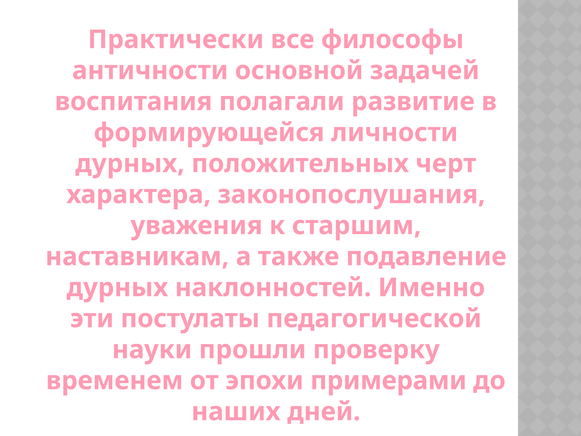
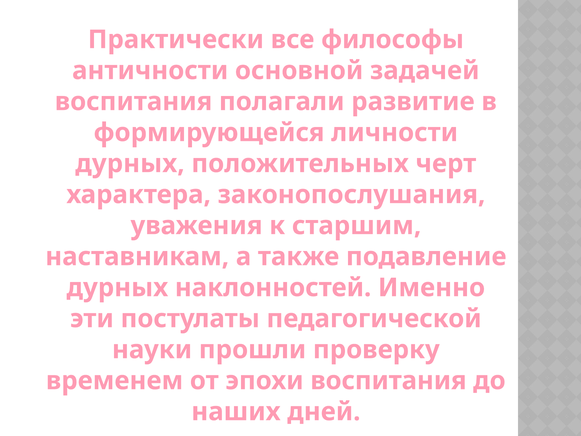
эпохи примерами: примерами -> воспитания (388, 380)
